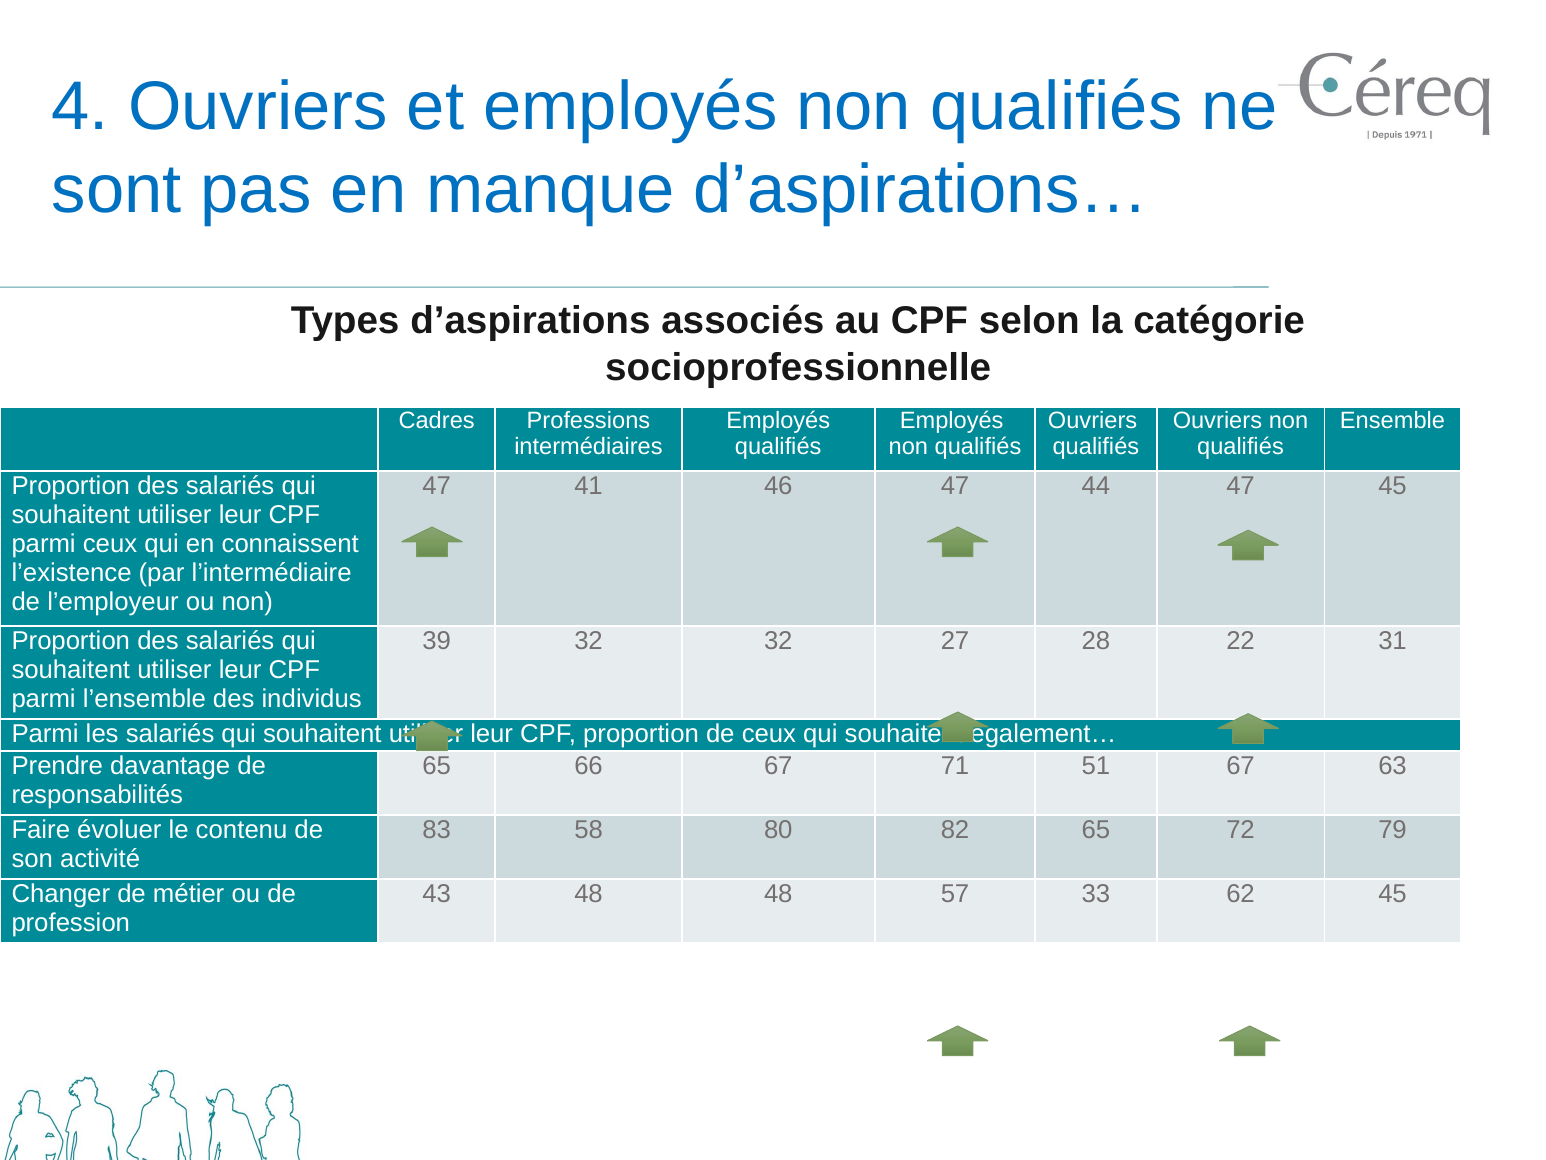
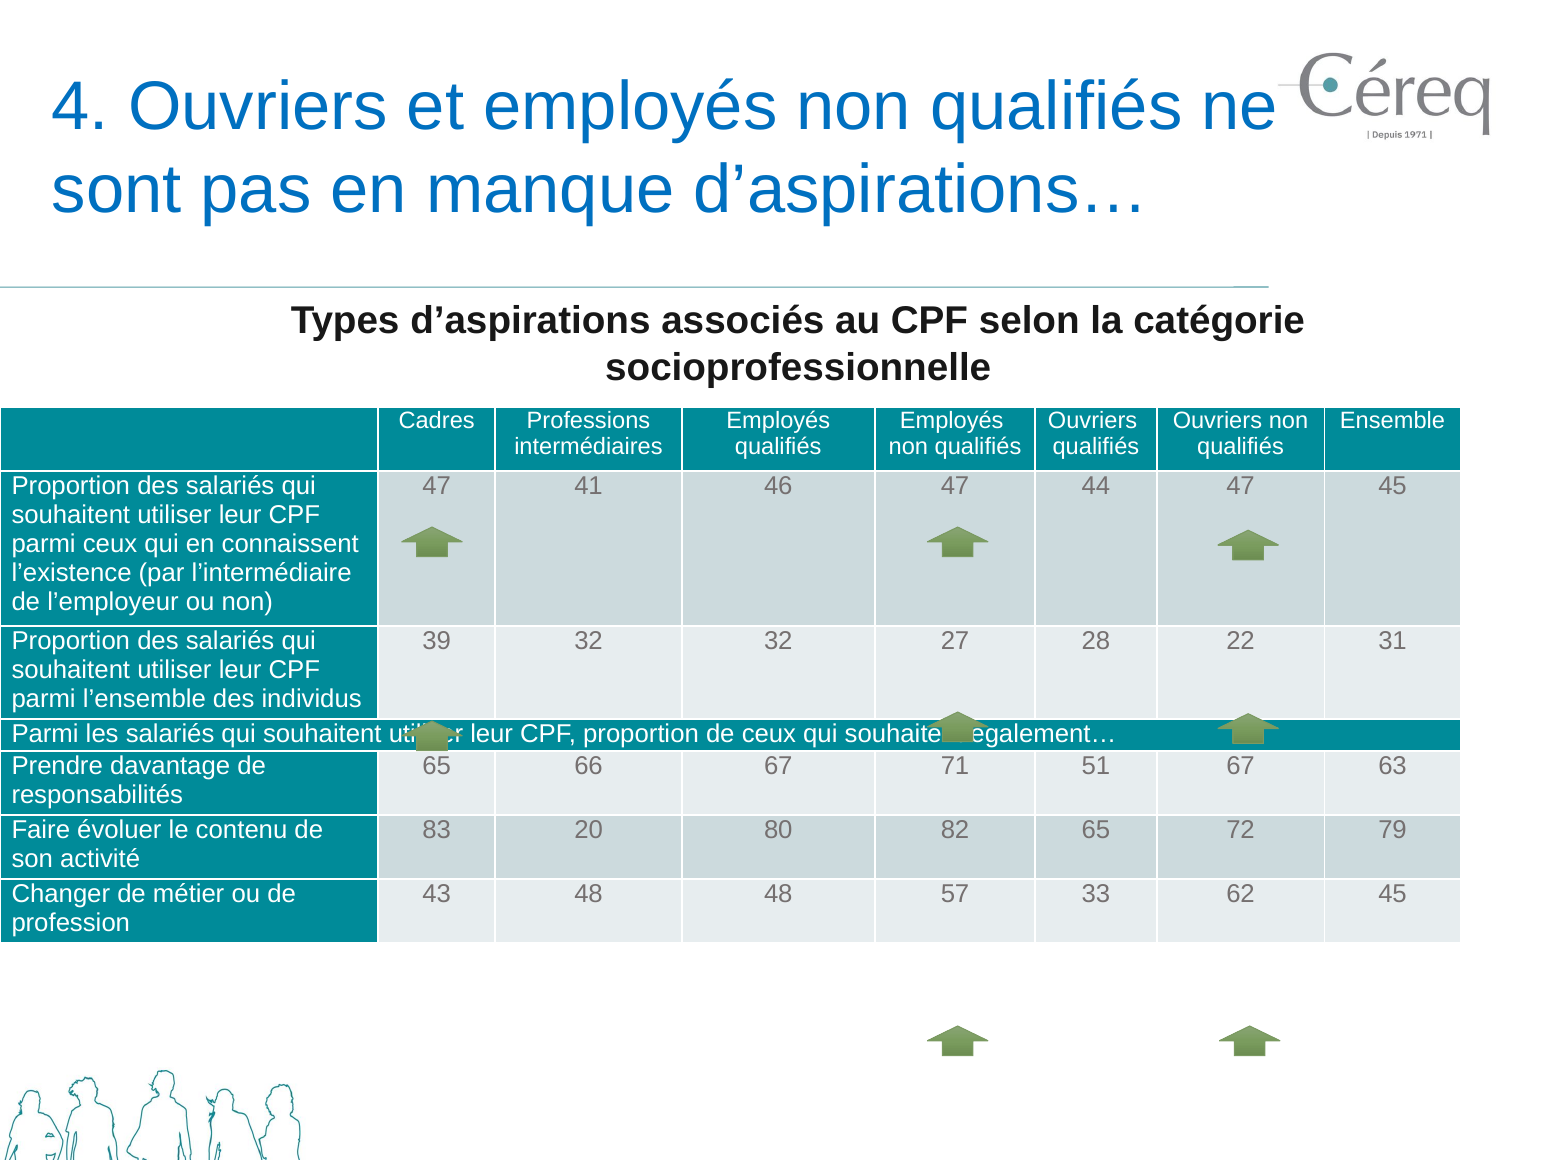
58: 58 -> 20 (589, 830)
